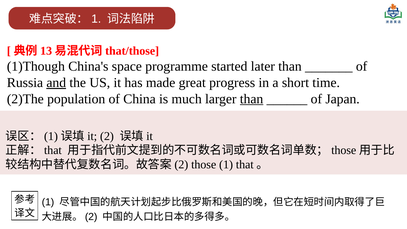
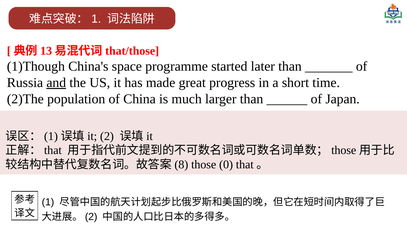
than underline: present -> none (252, 99)
2: 2 -> 8 (181, 165)
those 1: 1 -> 0 (226, 165)
